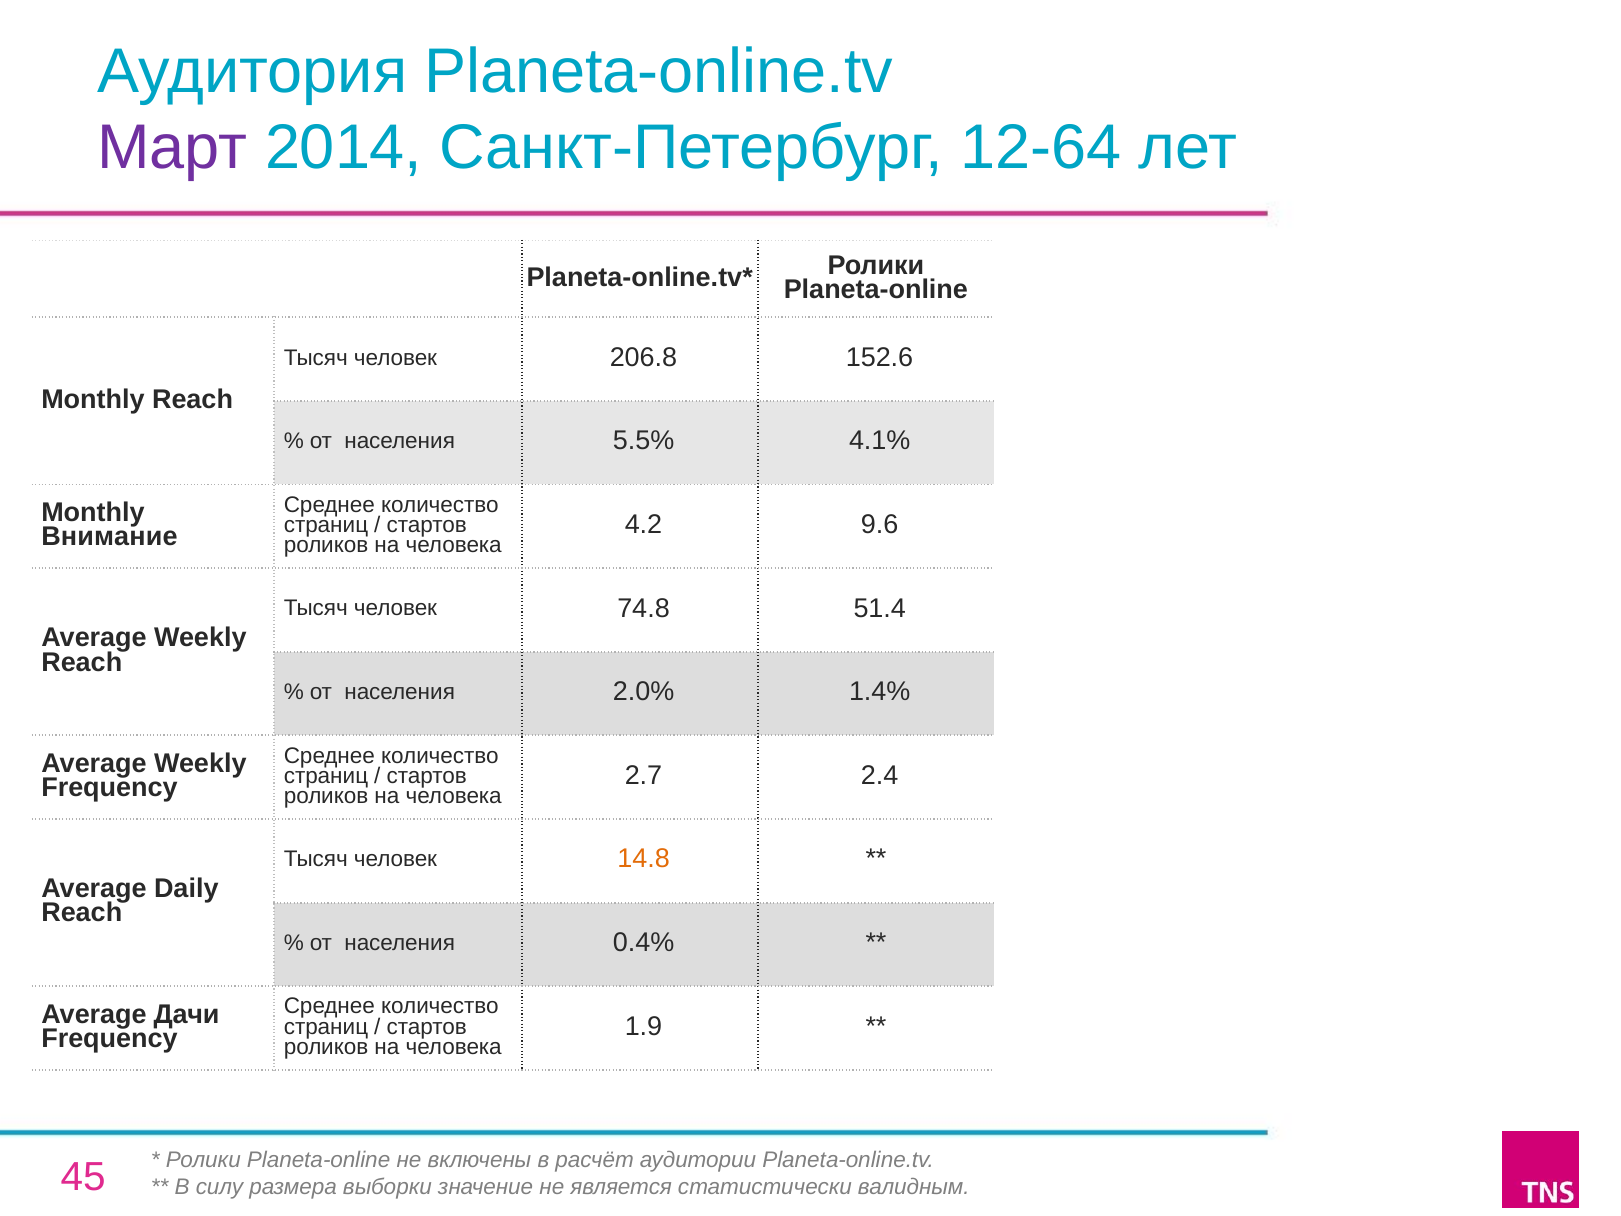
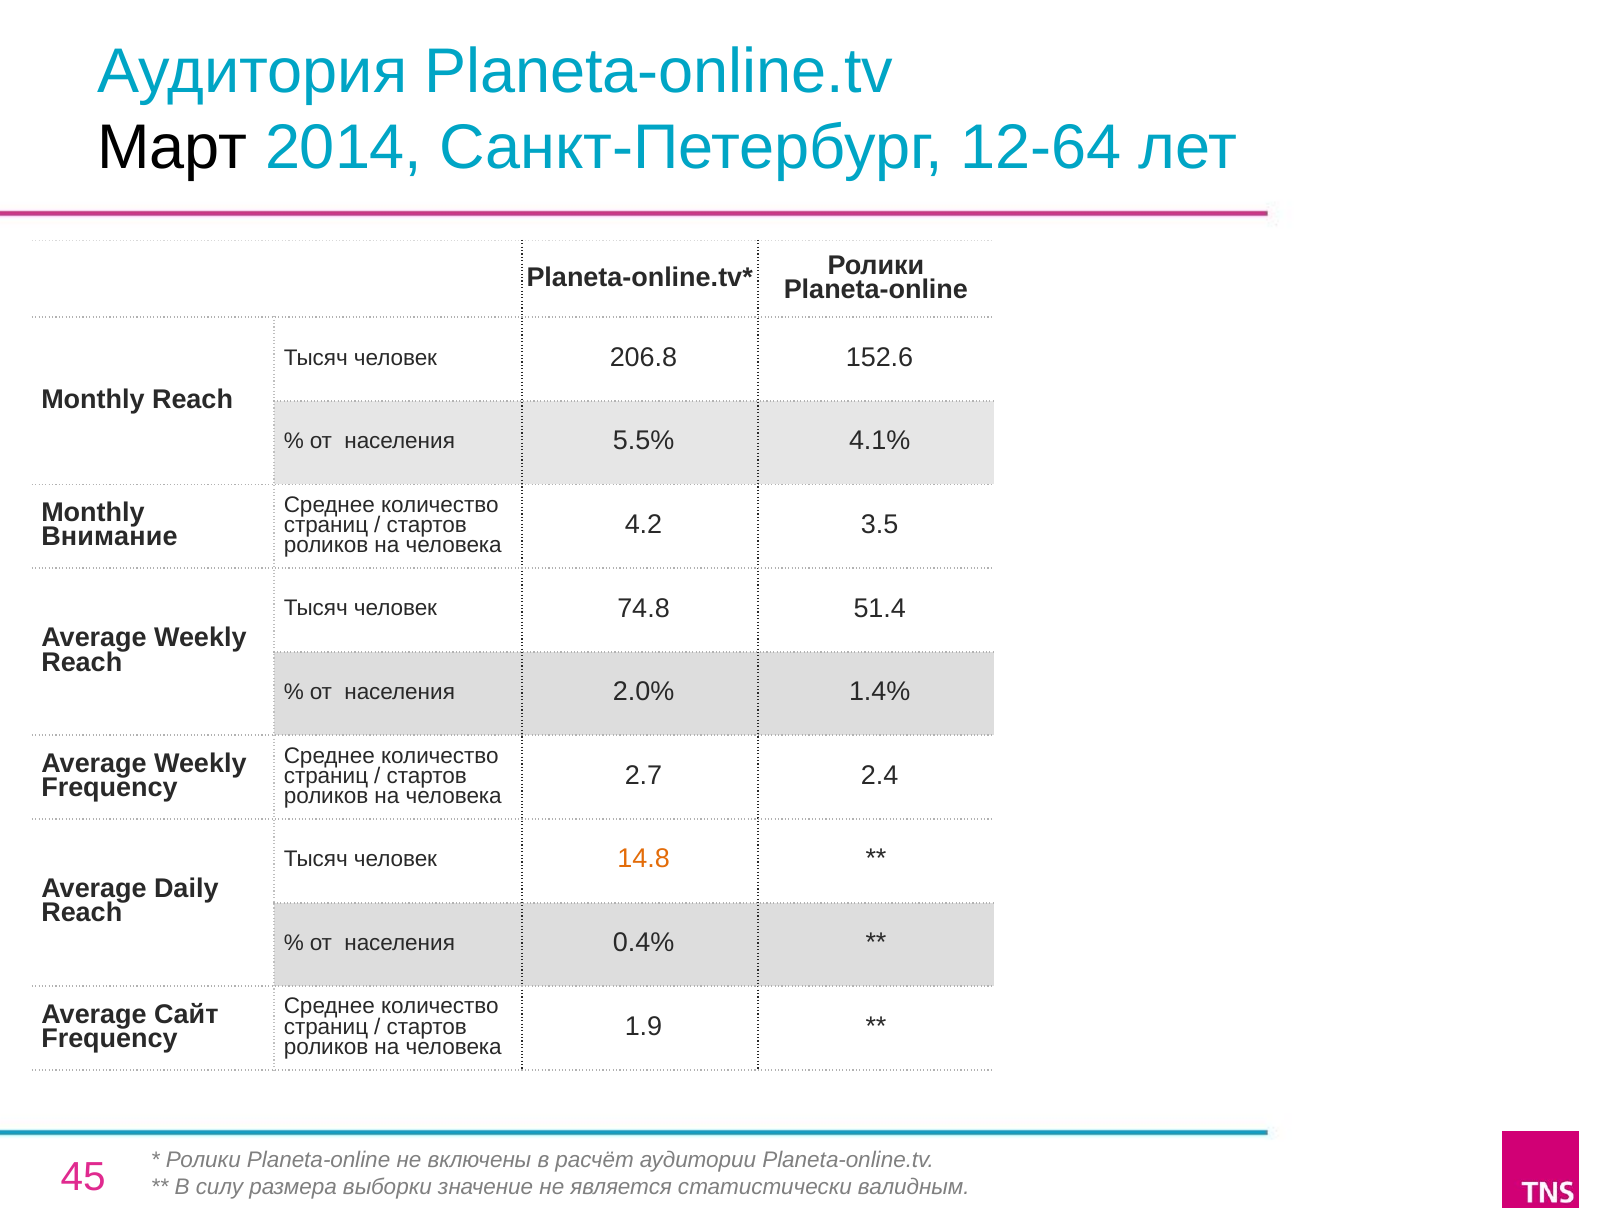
Март colour: purple -> black (173, 148)
9.6: 9.6 -> 3.5 (880, 524)
Дачи: Дачи -> Сайт (186, 1014)
